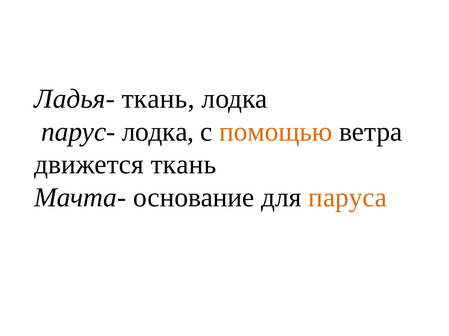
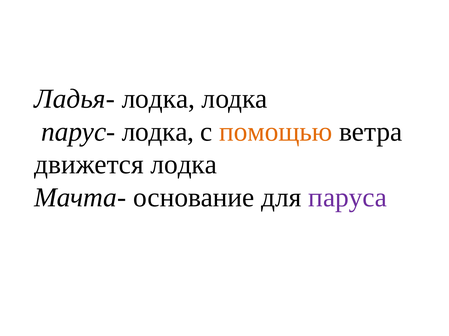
Ладья- ткань: ткань -> лодка (158, 99)
движется ткань: ткань -> лодка (184, 165)
паруса colour: orange -> purple (348, 198)
